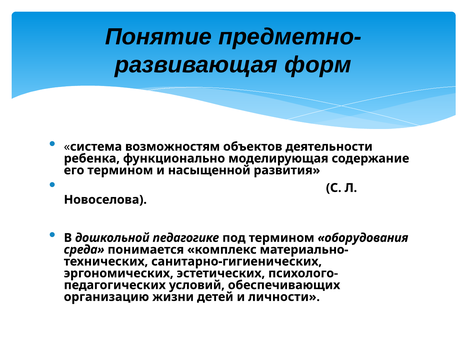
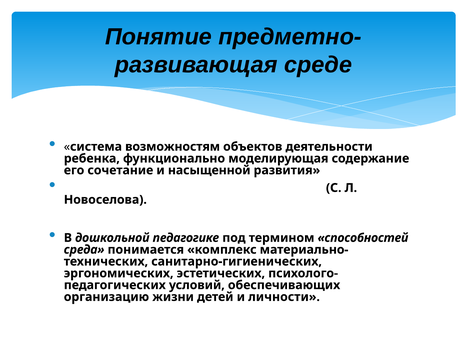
форм: форм -> среде (318, 65)
его термином: термином -> сочетание (120, 170)
оборудования: оборудования -> способностей (363, 238)
